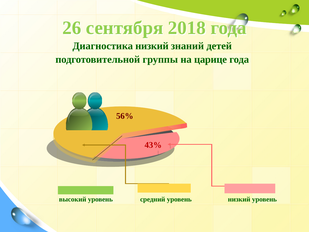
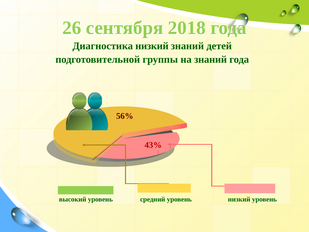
на царице: царице -> знаний (211, 59)
